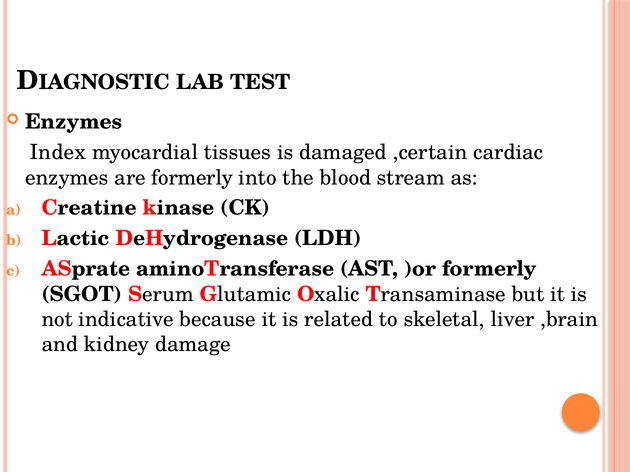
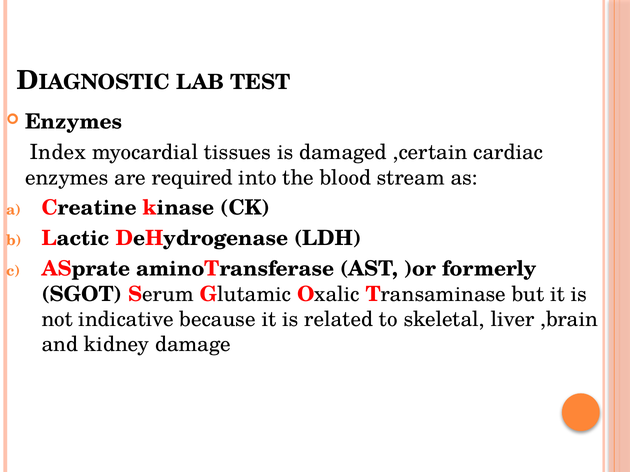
are formerly: formerly -> required (192, 178)
